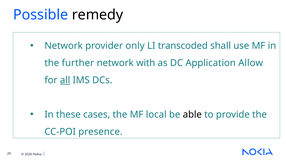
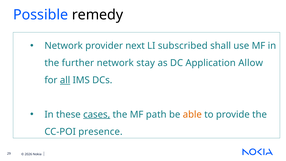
only: only -> next (135, 46)
transcoded: transcoded -> subscribed (183, 46)
with: with -> stay (146, 63)
cases underline: none -> present (97, 114)
local: local -> path (156, 114)
able colour: black -> orange (192, 114)
